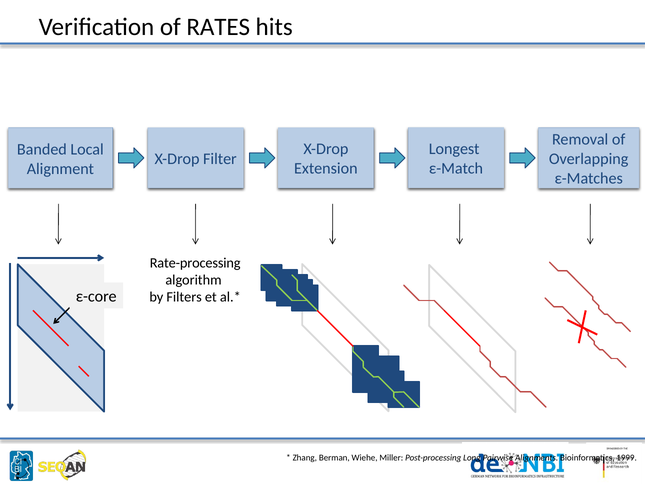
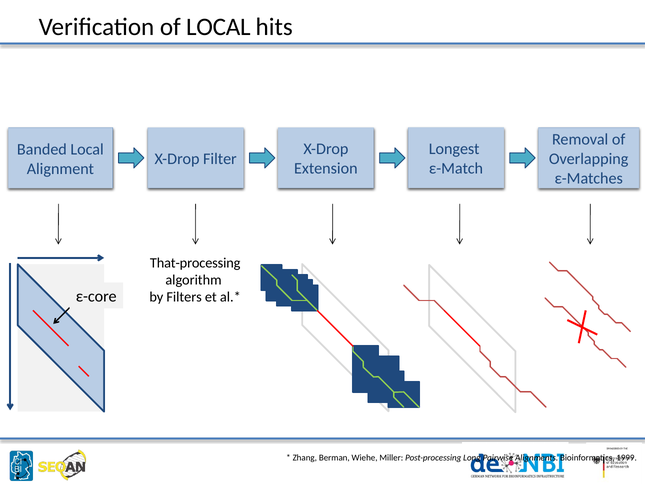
of RATES: RATES -> LOCAL (218, 27)
Rate-processing: Rate-processing -> That-processing (195, 263)
